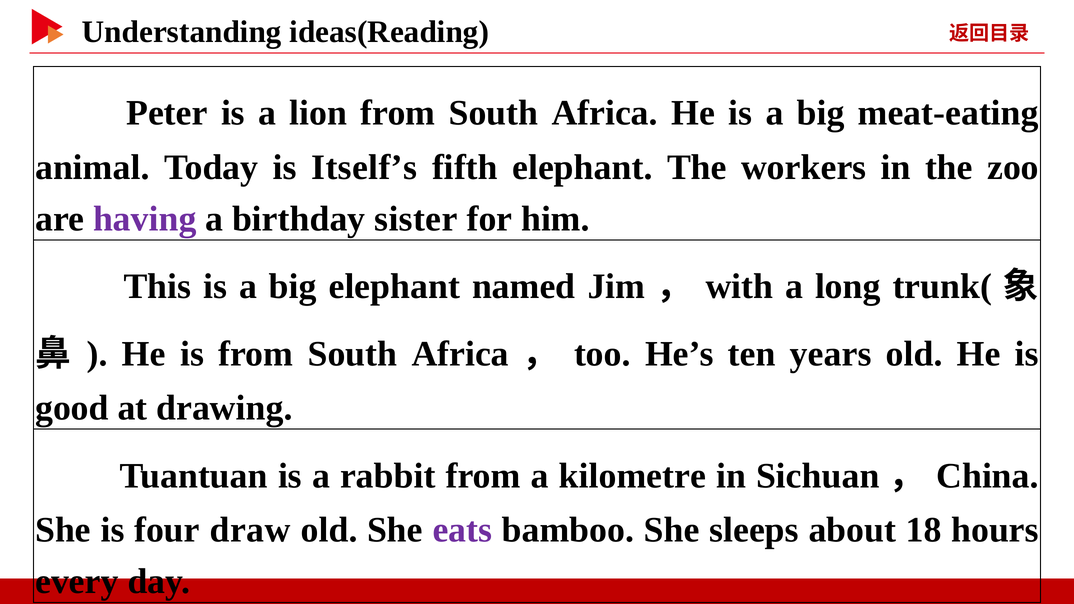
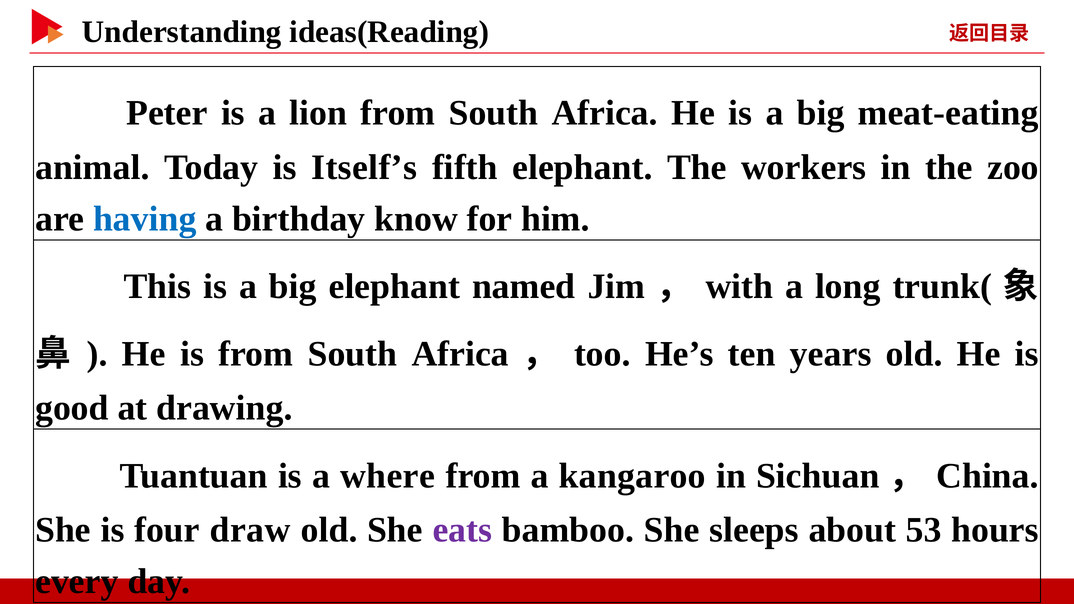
having colour: purple -> blue (145, 219)
sister: sister -> know (416, 219)
rabbit: rabbit -> where (388, 476)
kilometre: kilometre -> kangaroo (632, 476)
18: 18 -> 53 (924, 530)
